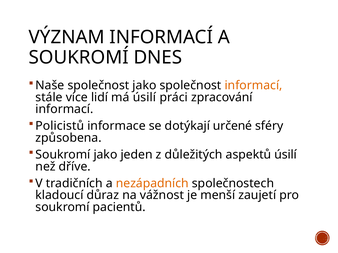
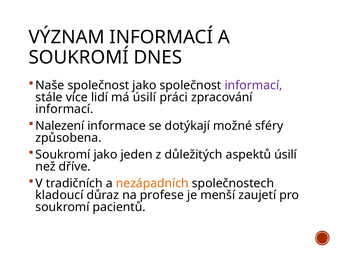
informací colour: orange -> purple (254, 86)
Policistů: Policistů -> Nalezení (60, 126)
určené: určené -> možné (233, 126)
vážnost: vážnost -> profese (162, 196)
